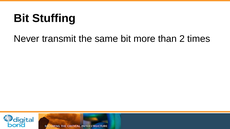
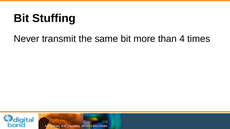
2: 2 -> 4 (182, 39)
